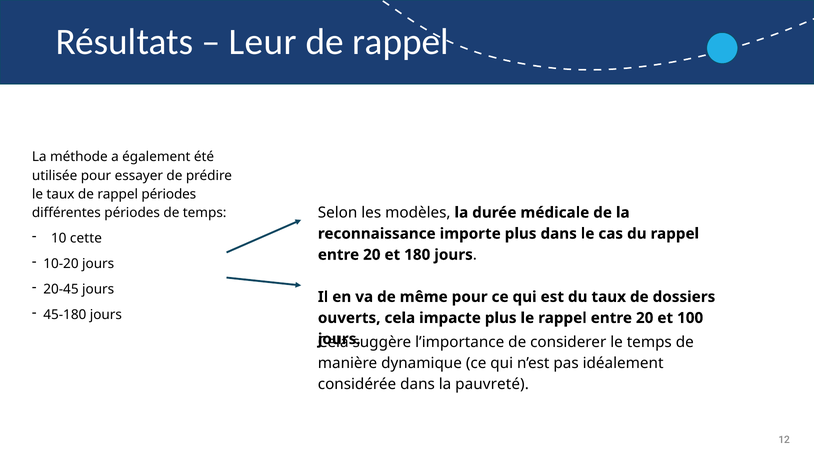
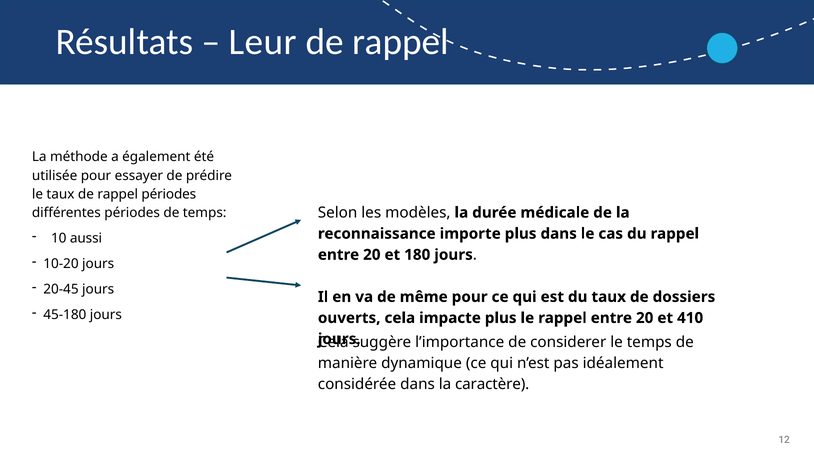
cette: cette -> aussi (86, 238)
100: 100 -> 410 (690, 318)
pauvreté: pauvreté -> caractère (492, 384)
